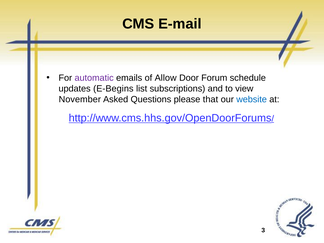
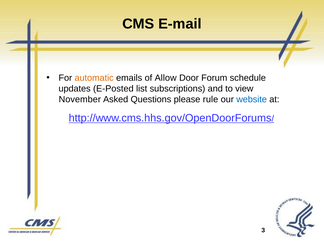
automatic colour: purple -> orange (94, 78)
E-Begins: E-Begins -> E-Posted (113, 89)
that: that -> rule (210, 99)
